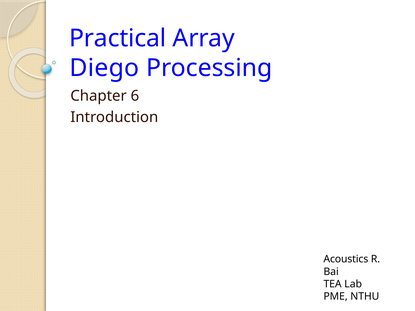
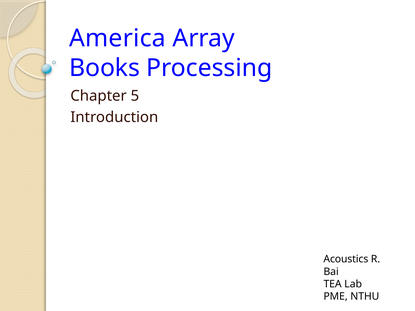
Practical: Practical -> America (117, 38)
Diego: Diego -> Books (105, 68)
6: 6 -> 5 (135, 96)
